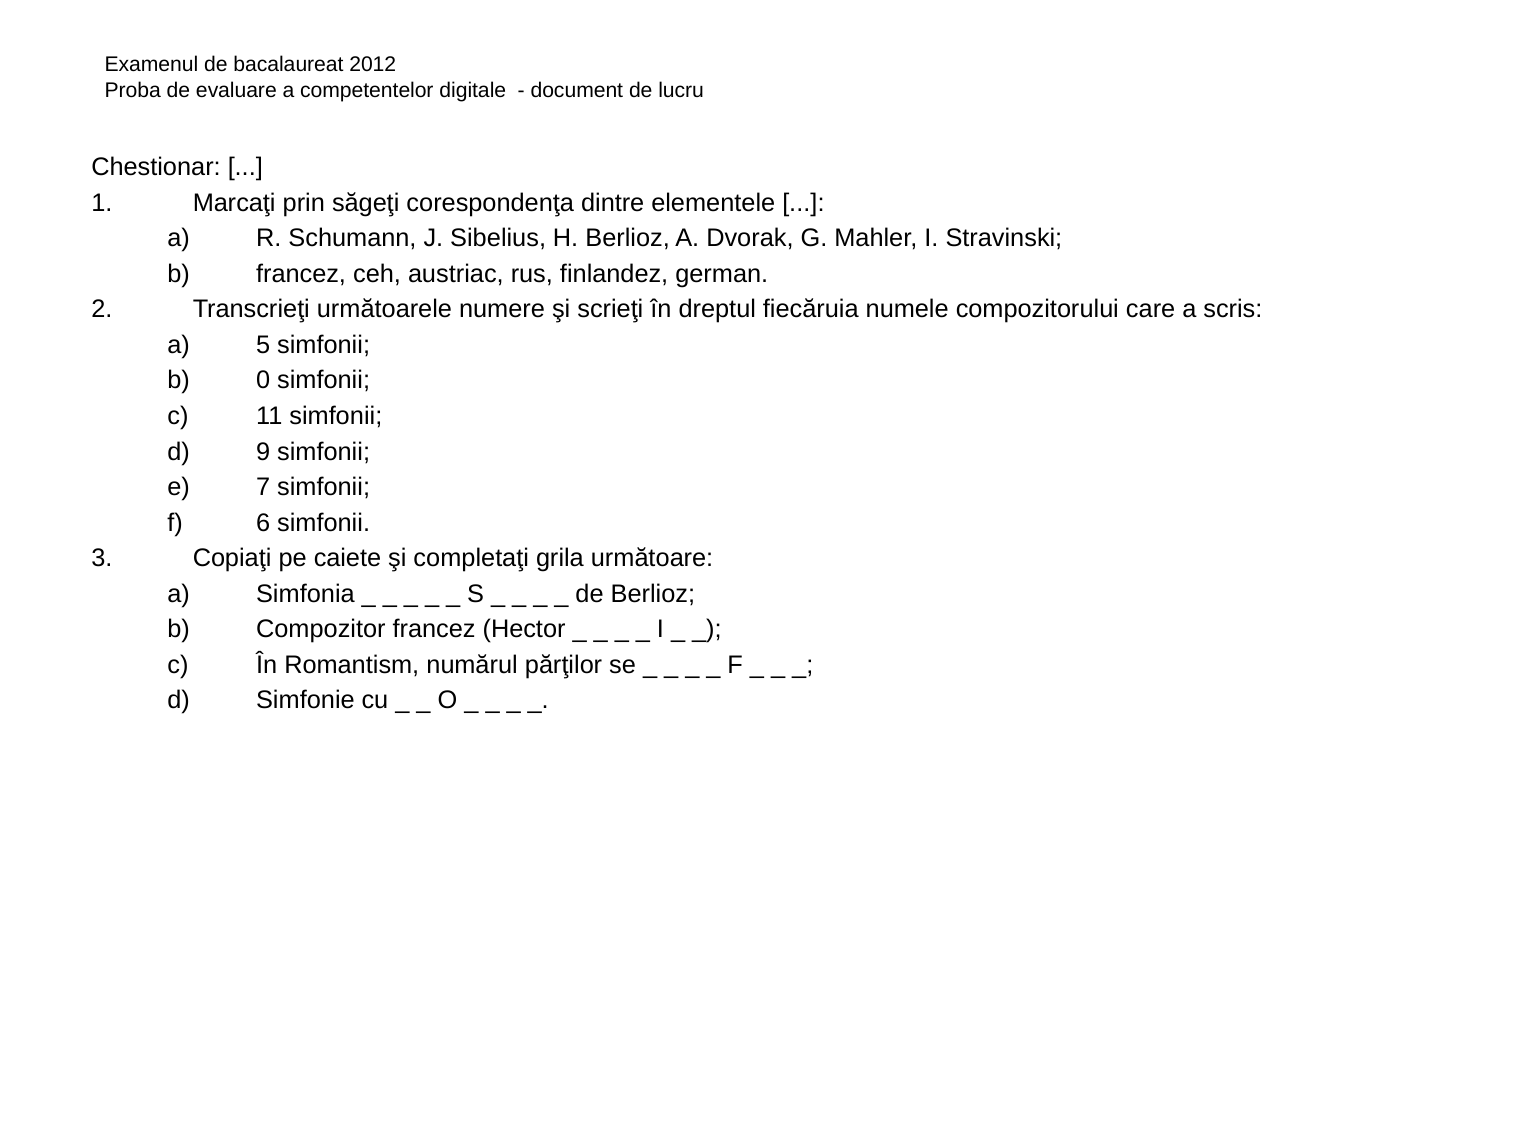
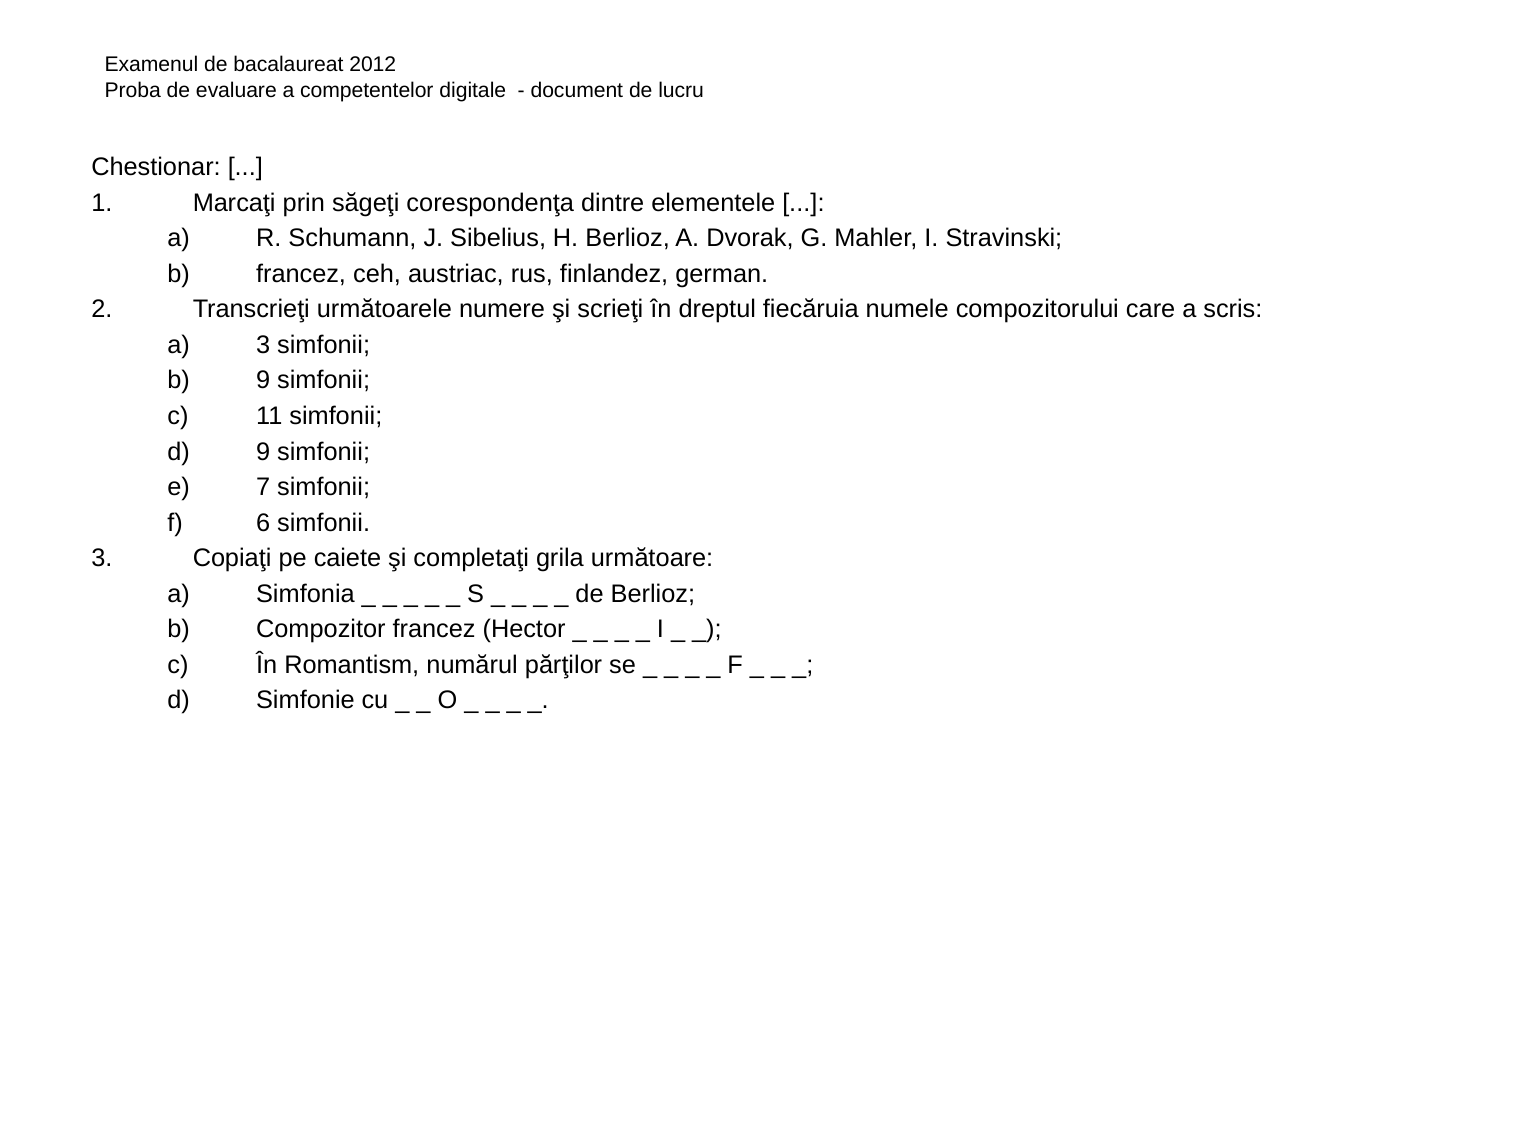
a 5: 5 -> 3 (263, 345)
0: 0 -> 9 (263, 380)
